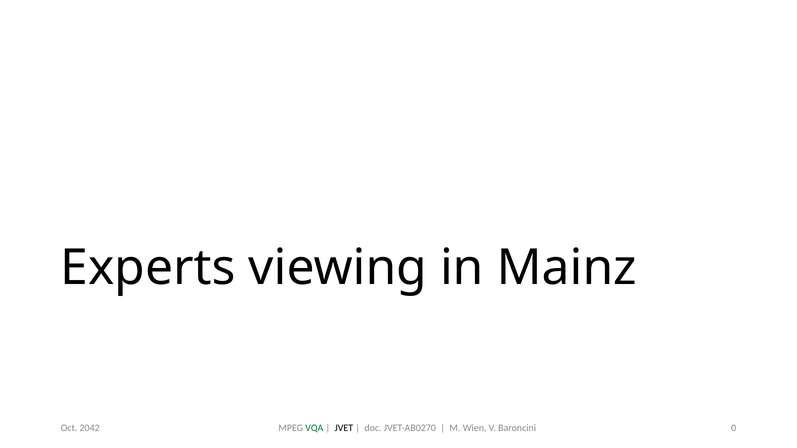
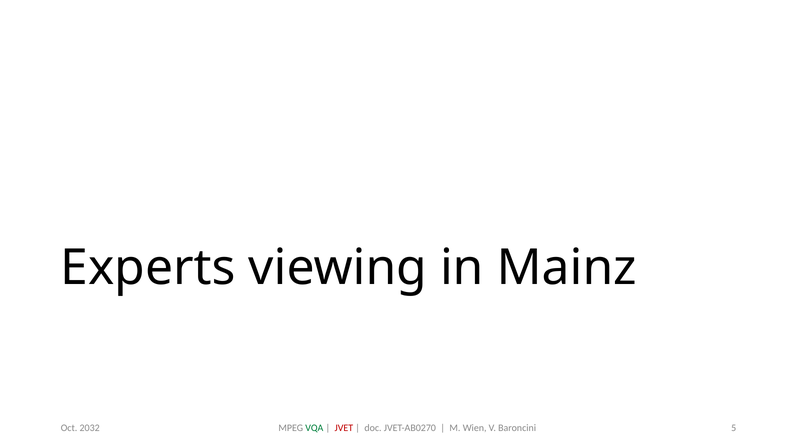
JVET colour: black -> red (344, 428)
0: 0 -> 5 (734, 428)
2042: 2042 -> 2032 (90, 428)
